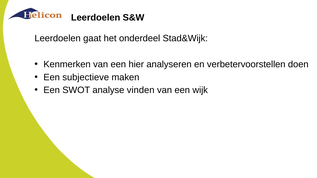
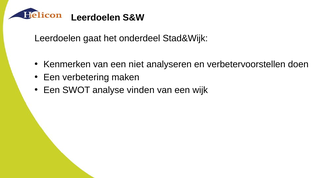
hier: hier -> niet (136, 64)
subjectieve: subjectieve -> verbetering (86, 77)
